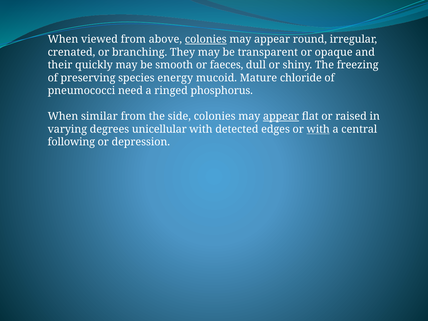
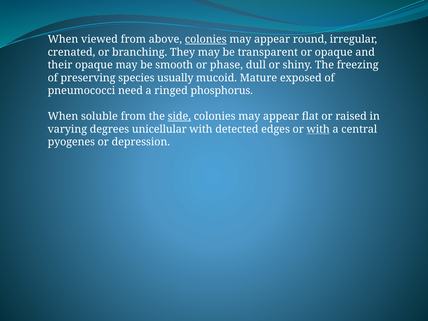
their quickly: quickly -> opaque (94, 65)
faeces: faeces -> phase (226, 65)
energy: energy -> usually (175, 78)
chloride: chloride -> exposed (301, 78)
similar: similar -> soluble (99, 116)
side underline: none -> present (179, 116)
appear underline: present -> none (281, 116)
following: following -> pyogenes (71, 142)
